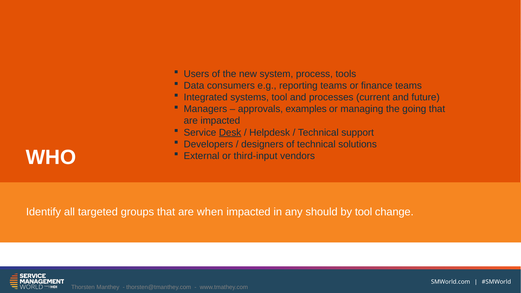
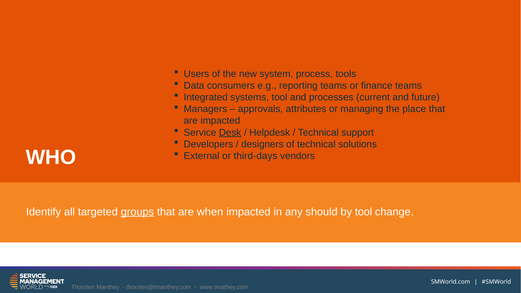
examples: examples -> attributes (306, 109)
going: going -> place (414, 109)
third-input: third-input -> third-days (256, 156)
groups underline: none -> present (137, 212)
